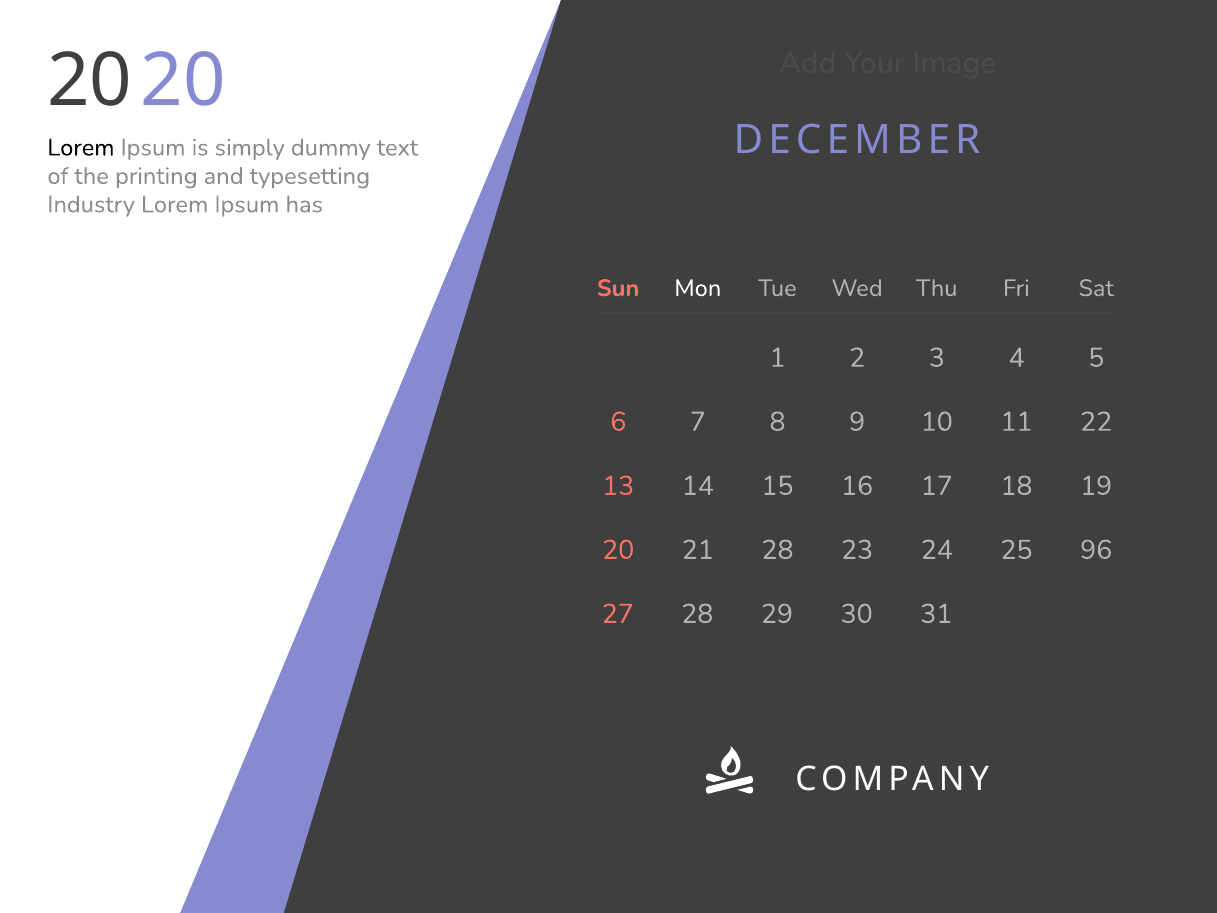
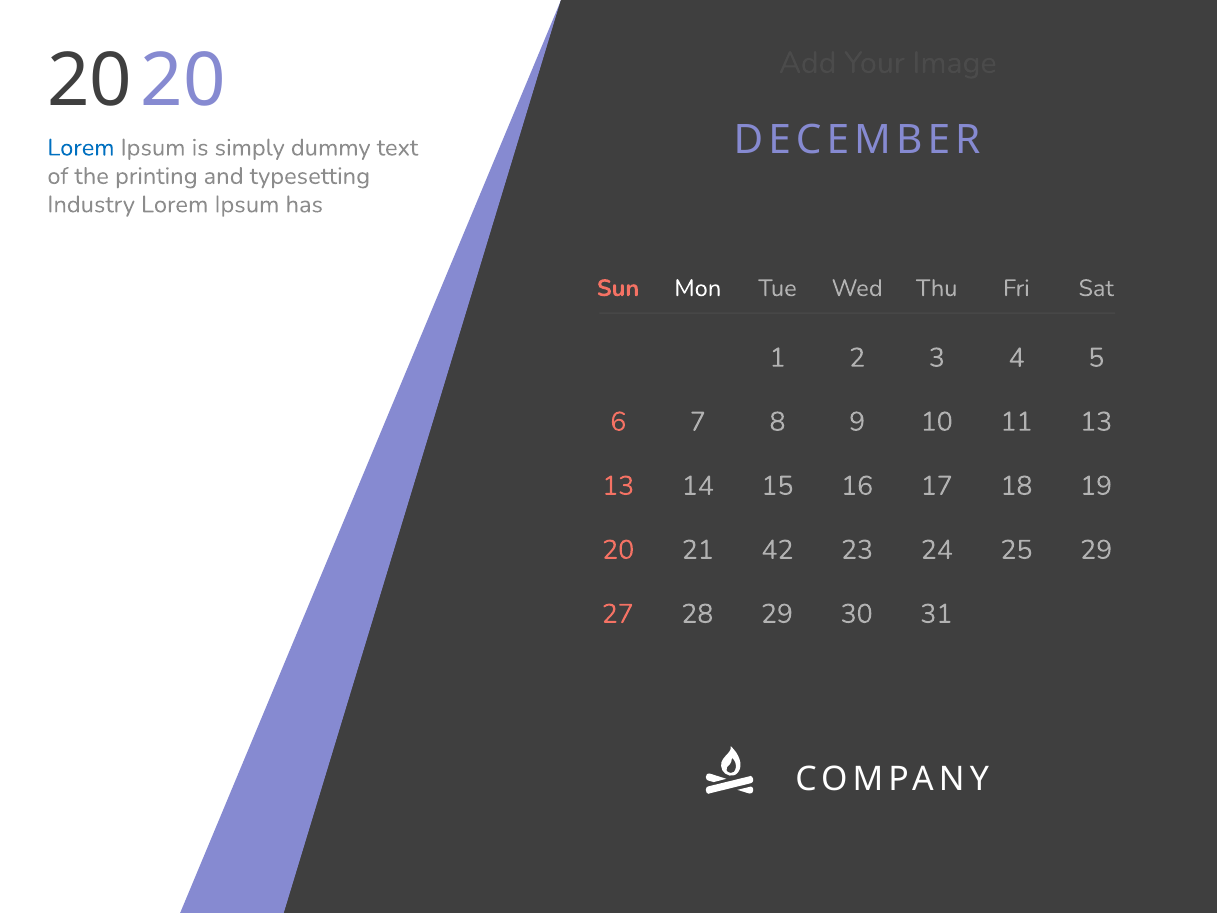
Lorem colour: black -> blue (81, 148)
11 22: 22 -> 13 (1096, 422)
21 28: 28 -> 42 (777, 550)
25 96: 96 -> 29 (1096, 550)
